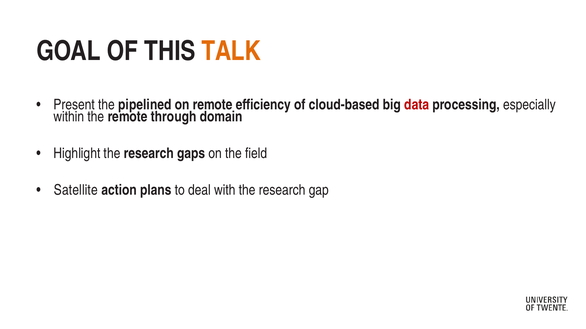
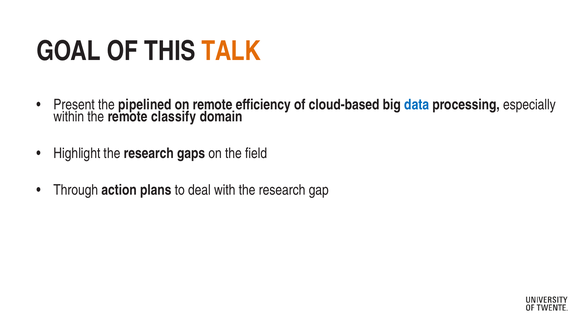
data colour: red -> blue (417, 105)
through: through -> classify (174, 117)
Satellite: Satellite -> Through (76, 190)
